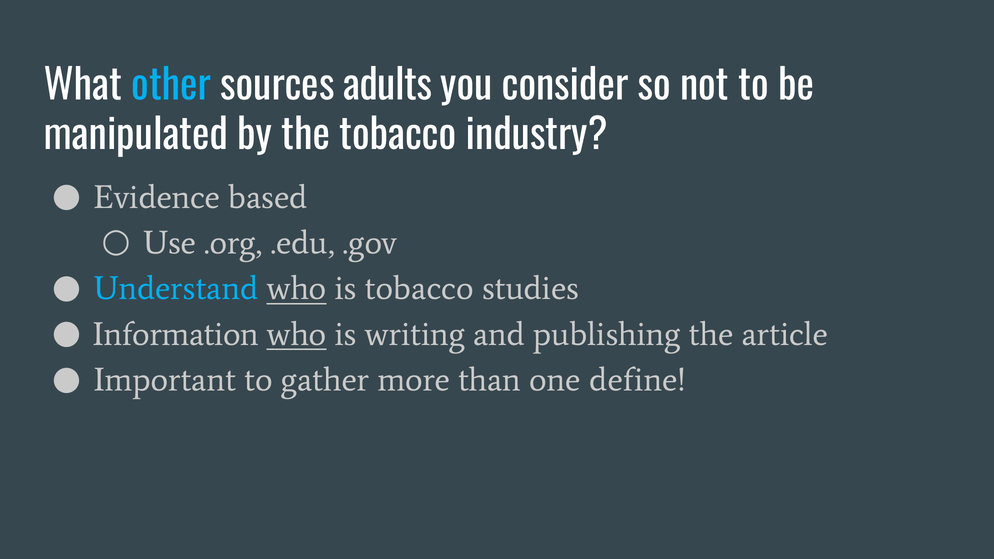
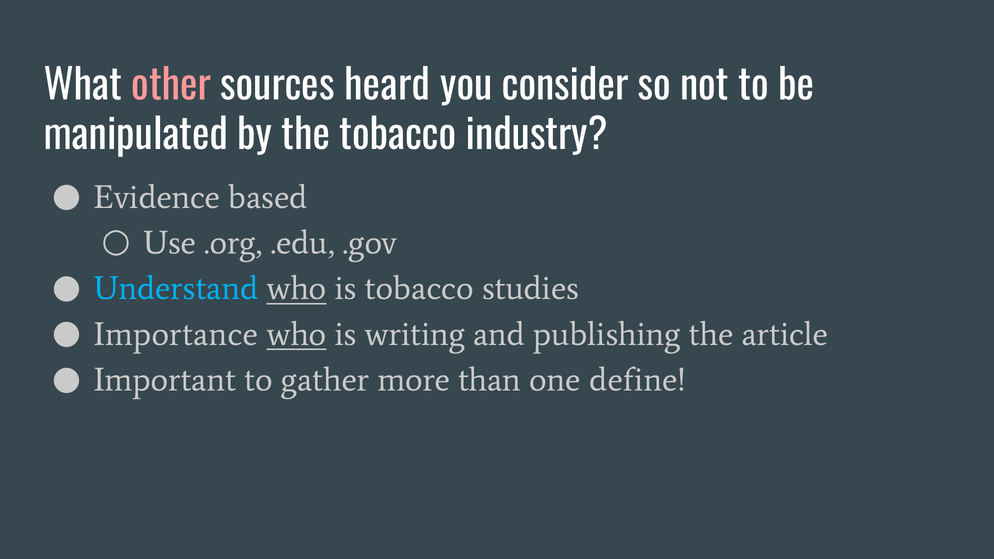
other colour: light blue -> pink (171, 86)
adults: adults -> heard (387, 86)
Information: Information -> Importance (176, 334)
